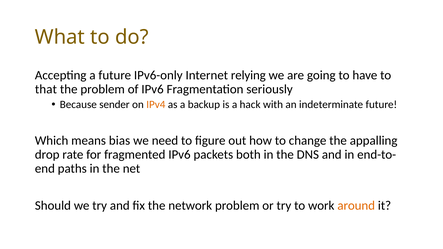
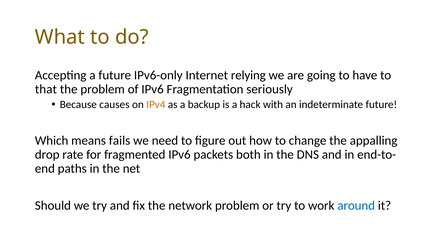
sender: sender -> causes (114, 105)
bias: bias -> fails (120, 141)
around colour: orange -> blue (356, 206)
